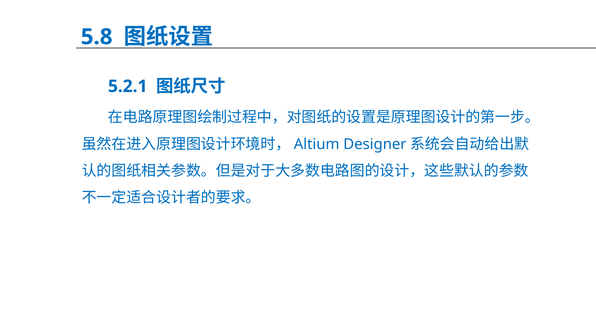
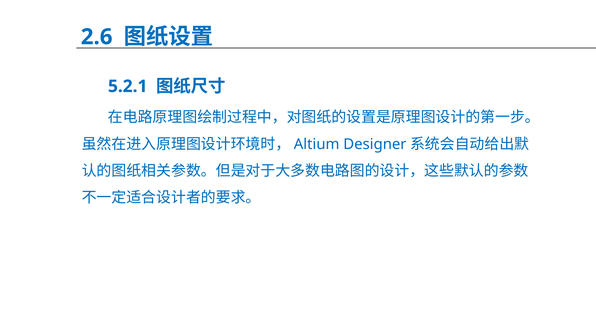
5.8: 5.8 -> 2.6 (97, 37)
